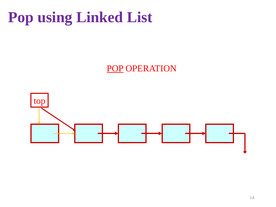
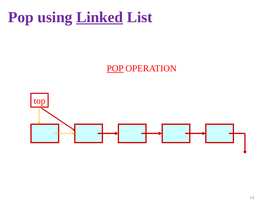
Linked underline: none -> present (100, 17)
